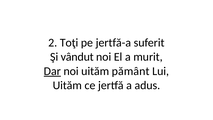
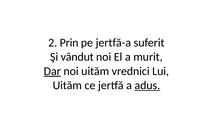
Toţi: Toţi -> Prin (69, 43)
pământ: pământ -> vrednici (131, 71)
adus underline: none -> present (147, 85)
